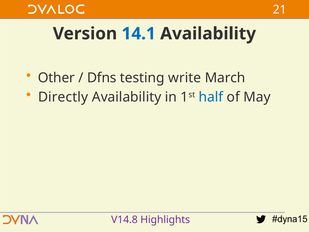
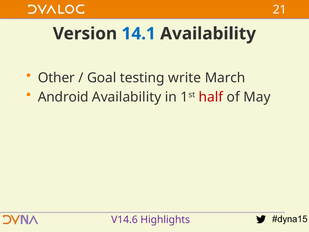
Dfns: Dfns -> Goal (102, 78)
Directly: Directly -> Android (63, 97)
half colour: blue -> red (211, 97)
V14.8: V14.8 -> V14.6 (124, 220)
